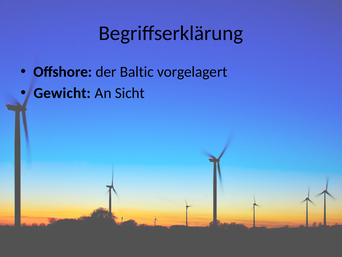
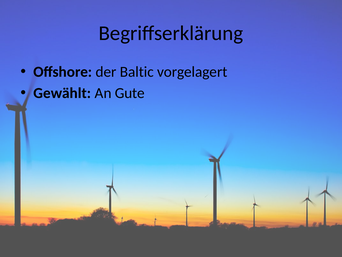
Gewicht: Gewicht -> Gewählt (62, 93)
Sicht: Sicht -> Gute (130, 93)
